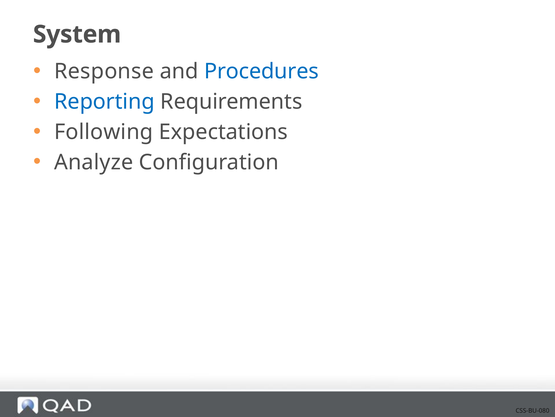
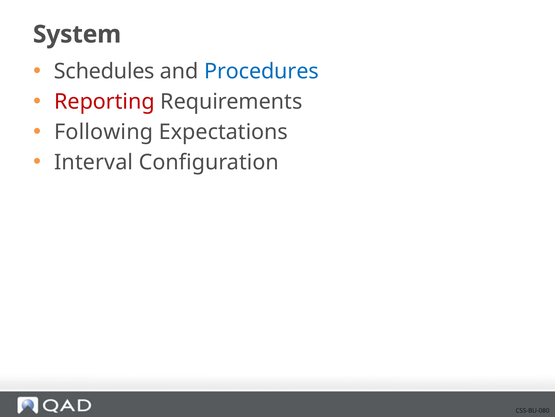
Response: Response -> Schedules (104, 71)
Reporting colour: blue -> red (104, 102)
Analyze: Analyze -> Interval (94, 162)
